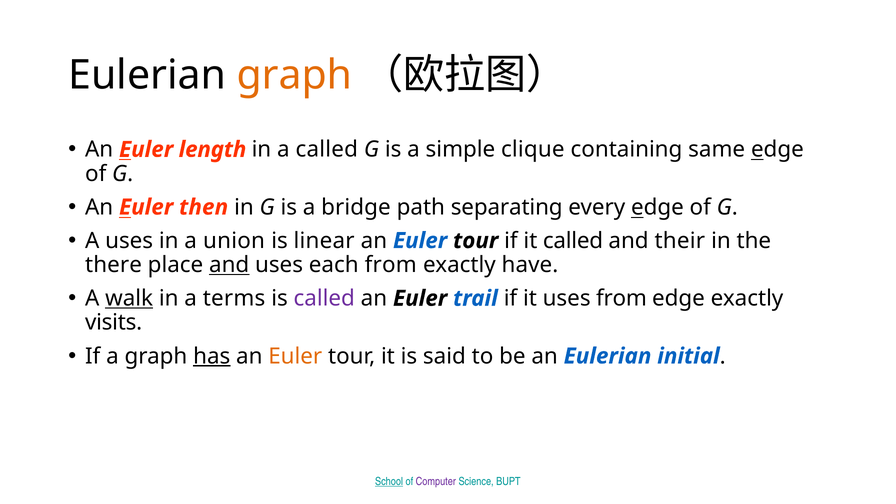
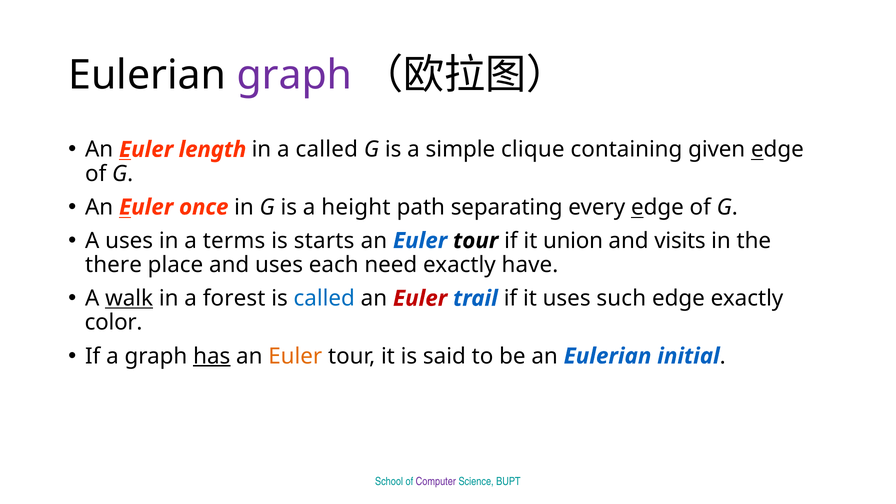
graph colour: orange -> purple (294, 75)
same: same -> given (717, 149)
then: then -> once (204, 207)
bridge: bridge -> height (356, 207)
union: union -> terms (234, 241)
linear: linear -> starts (324, 241)
it called: called -> union (573, 241)
their: their -> visits (680, 241)
and underline: present -> none (229, 265)
each from: from -> need (391, 265)
terms: terms -> forest (234, 298)
called colour: purple -> blue (324, 298)
Euler colour: black -> red (420, 298)
uses from: from -> such (621, 298)
visits: visits -> color (114, 323)
School underline: present -> none (389, 481)
